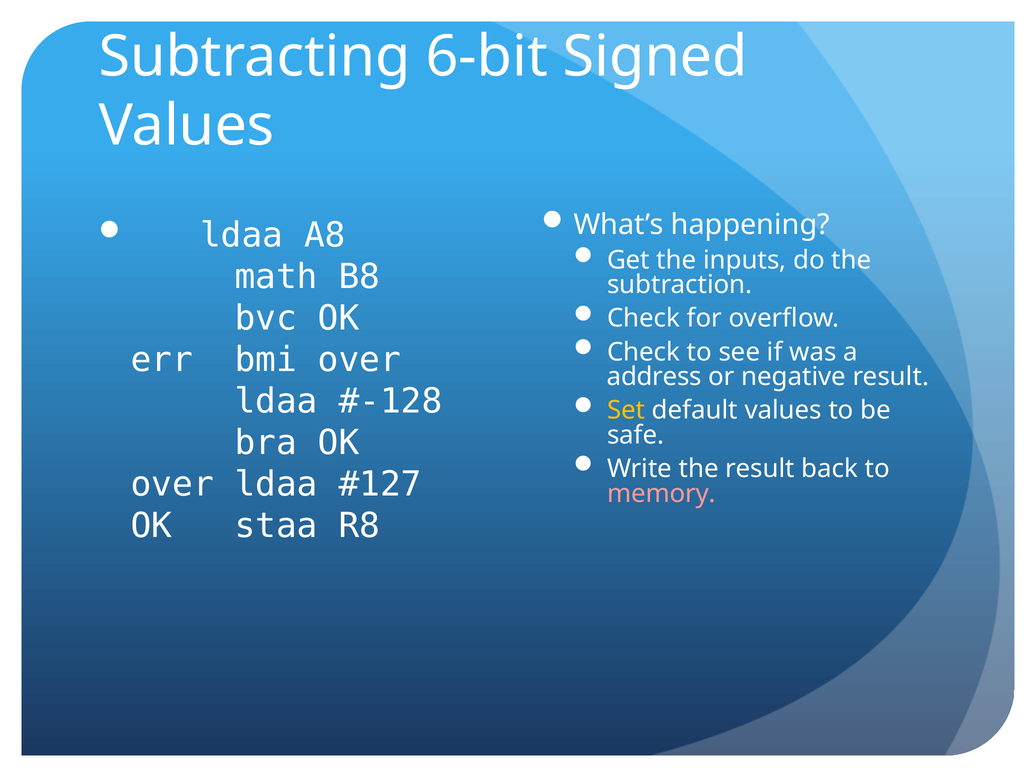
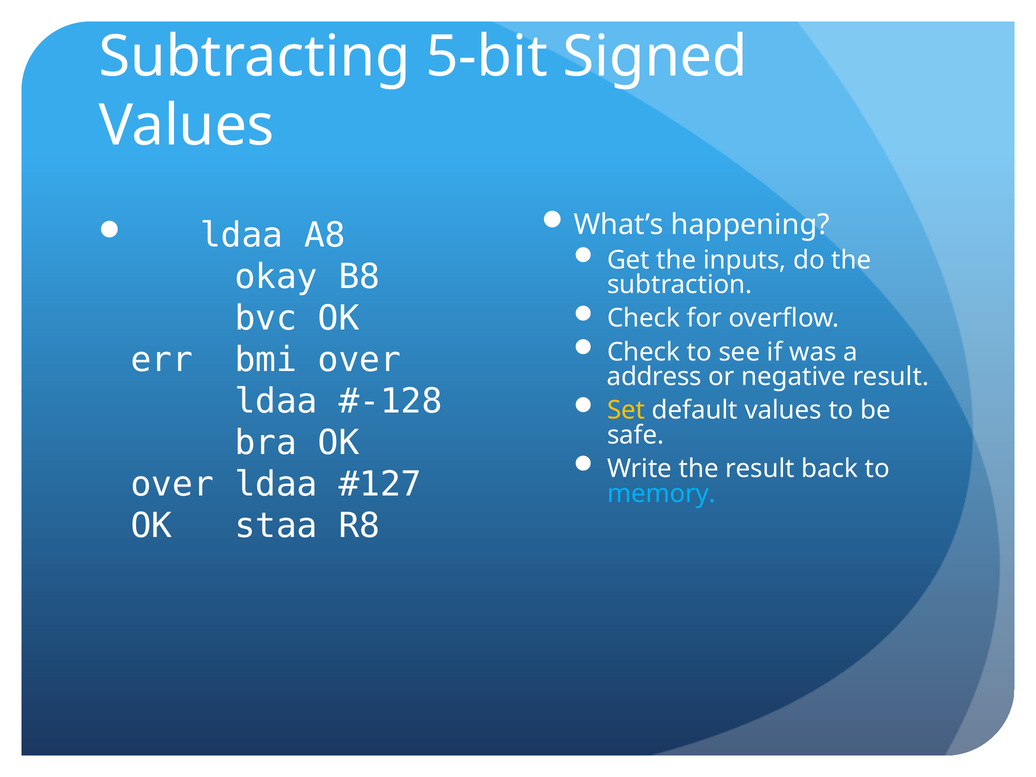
6-bit: 6-bit -> 5-bit (487, 57)
math: math -> okay (276, 277)
memory colour: pink -> light blue (661, 494)
